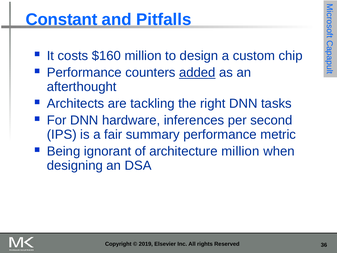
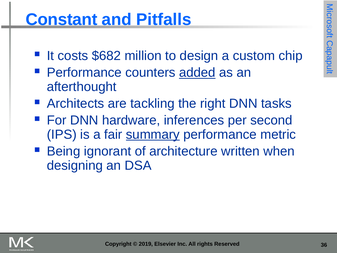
$160: $160 -> $682 (106, 56)
summary underline: none -> present (153, 134)
architecture million: million -> written (240, 151)
